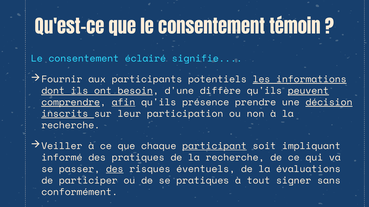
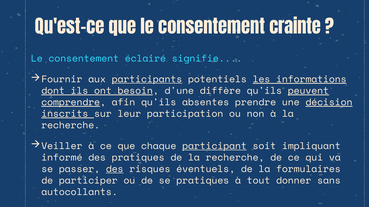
témoin: témoin -> crainte (295, 28)
participants underline: none -> present (147, 79)
afin underline: present -> none (123, 102)
présence: présence -> absentes (206, 102)
évaluations: évaluations -> formulaires (308, 169)
tout signer: signer -> donner (294, 181)
conformément: conformément -> autocollants (79, 192)
